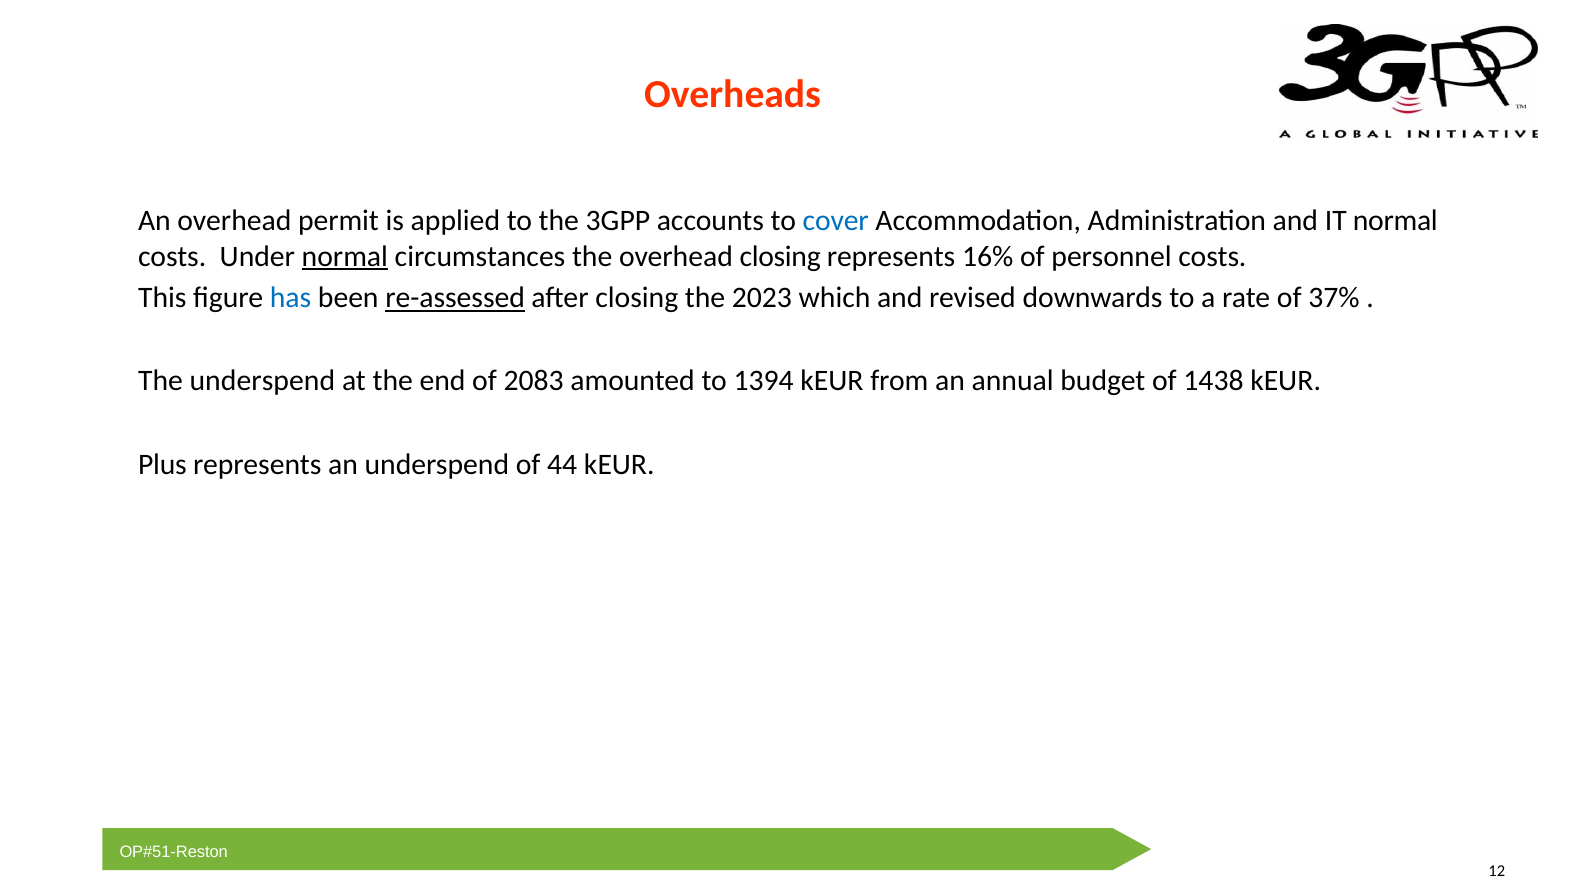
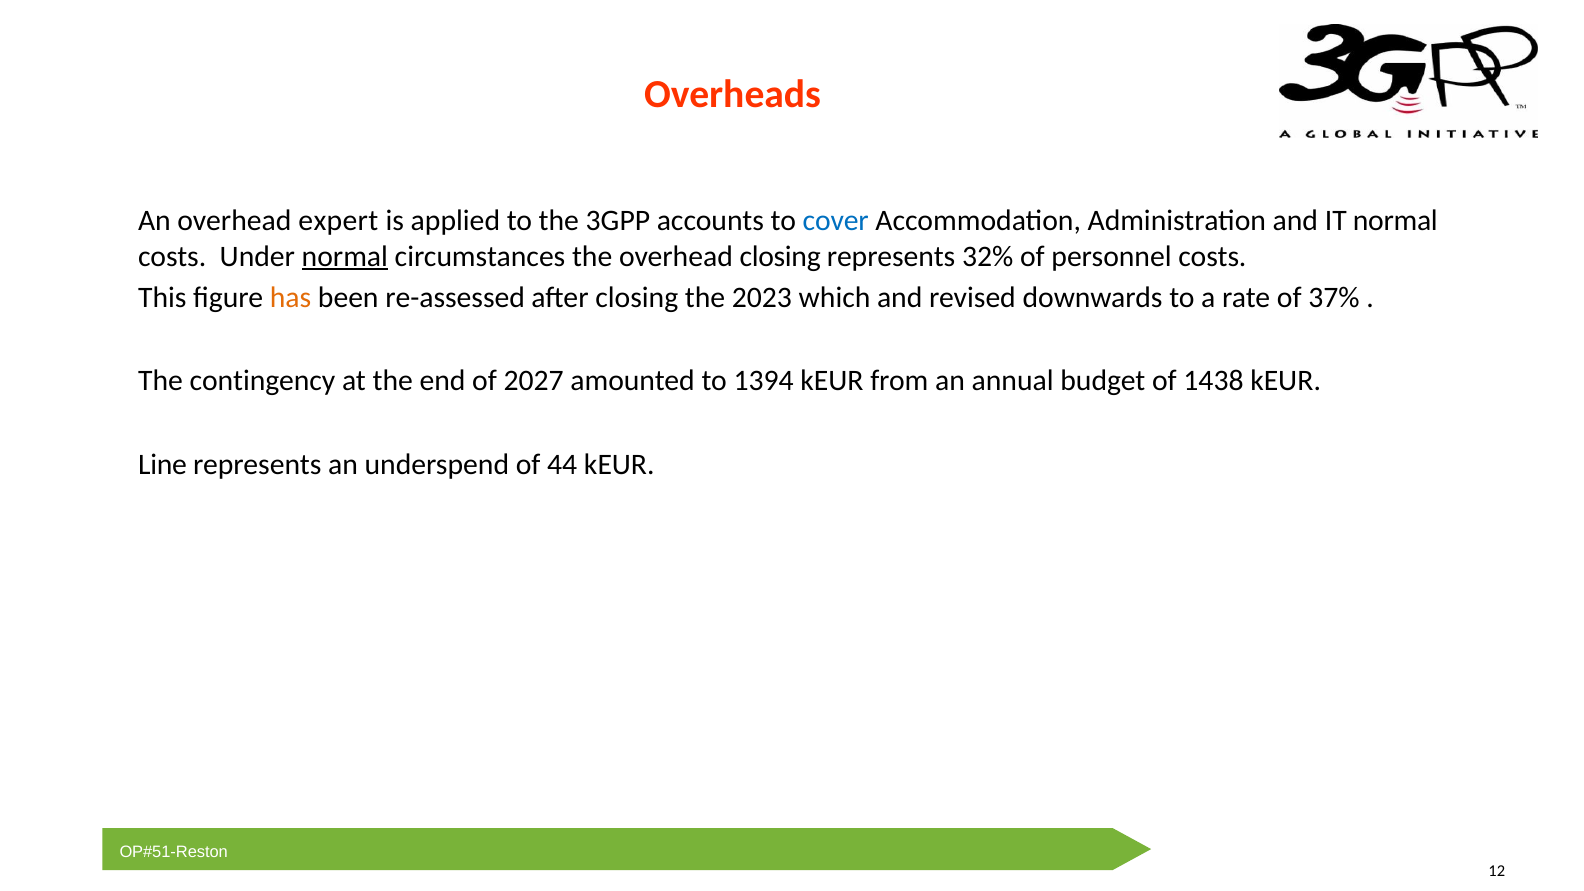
permit: permit -> expert (338, 221)
16%: 16% -> 32% (988, 256)
has colour: blue -> orange (291, 298)
re-assessed underline: present -> none (455, 298)
The underspend: underspend -> contingency (262, 381)
2083: 2083 -> 2027 (534, 381)
Plus: Plus -> Line (162, 464)
